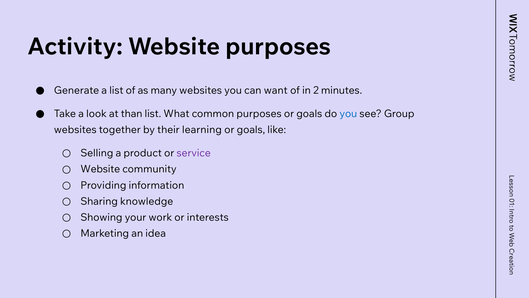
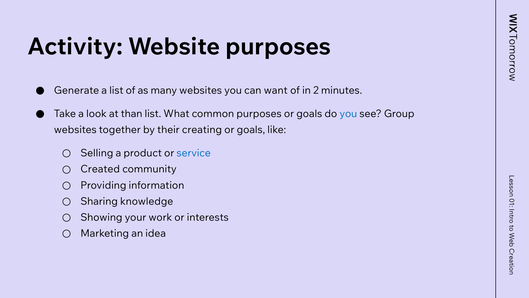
learning: learning -> creating (202, 130)
service colour: purple -> blue (194, 153)
Website: Website -> Created (100, 169)
